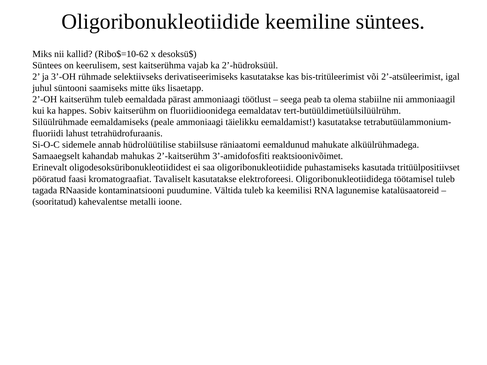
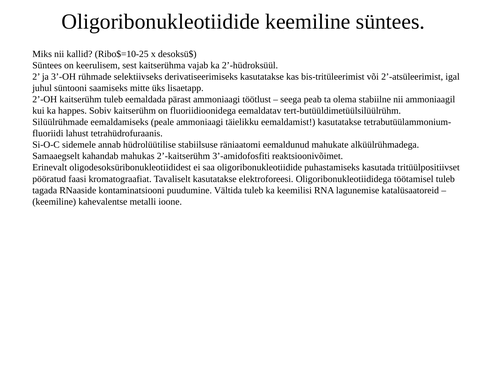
Ribo$=10-62: Ribo$=10-62 -> Ribo$=10-25 (122, 54)
sooritatud: sooritatud -> keemiline (54, 202)
